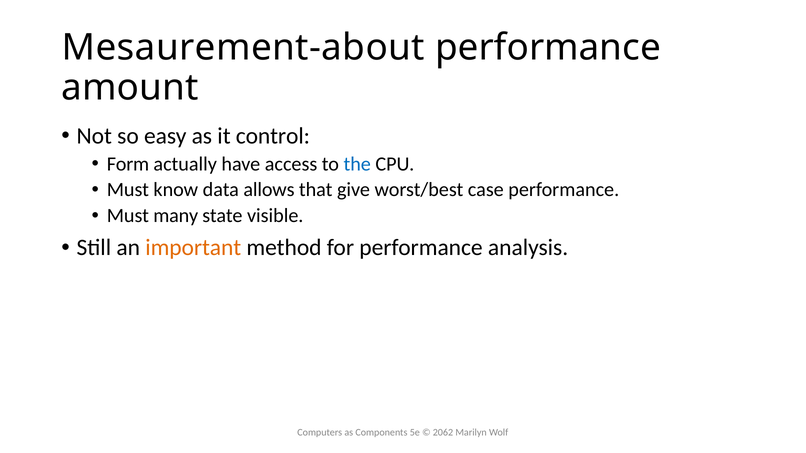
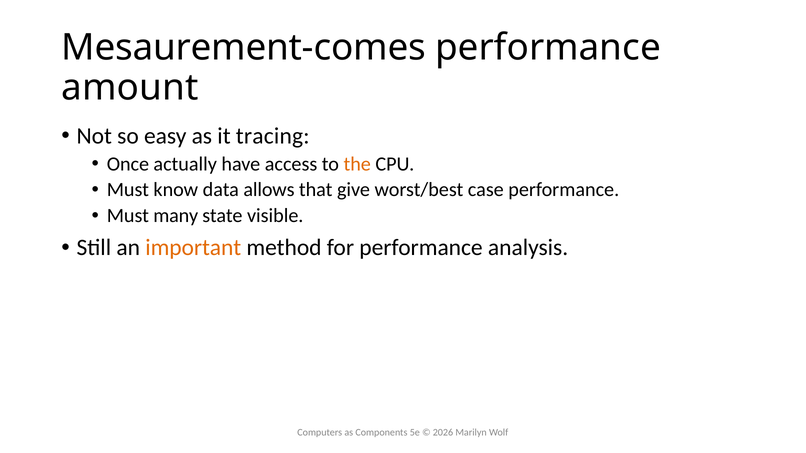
Mesaurement-about: Mesaurement-about -> Mesaurement-comes (244, 48)
control: control -> tracing (273, 136)
Form: Form -> Once (128, 164)
the colour: blue -> orange (357, 164)
2062: 2062 -> 2026 (443, 433)
